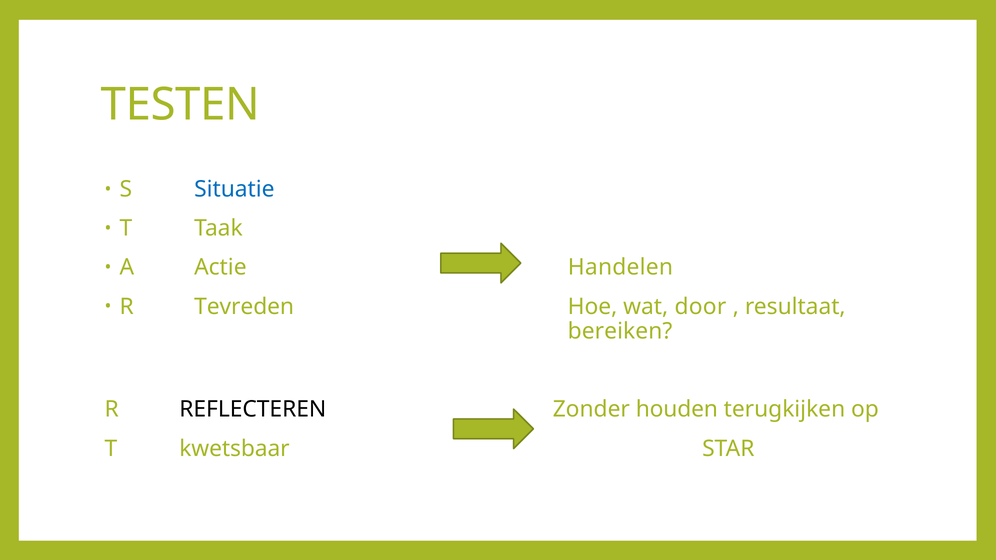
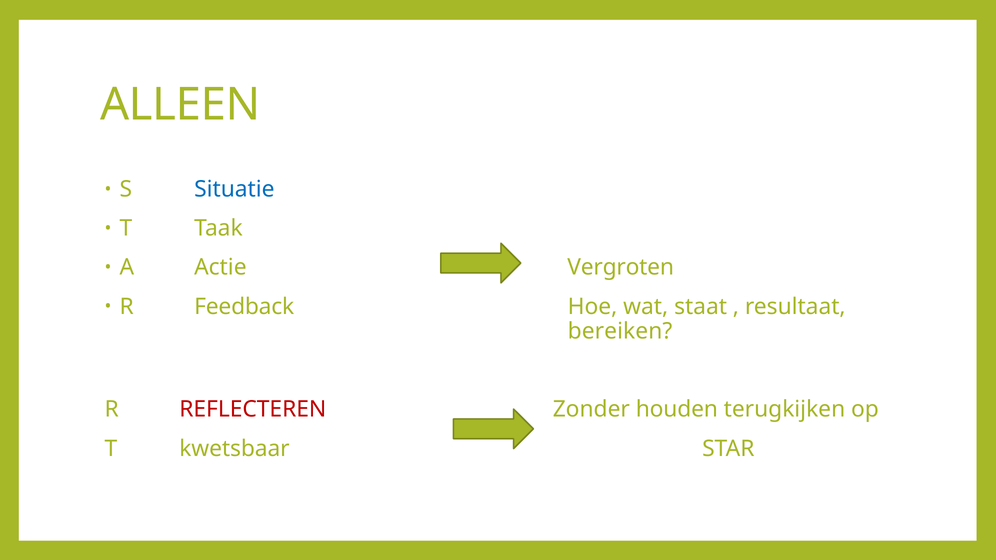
TESTEN: TESTEN -> ALLEEN (180, 105)
Handelen: Handelen -> Vergroten (621, 268)
Tevreden: Tevreden -> Feedback (244, 307)
door: door -> staat (701, 307)
REFLECTEREN colour: black -> red (253, 410)
